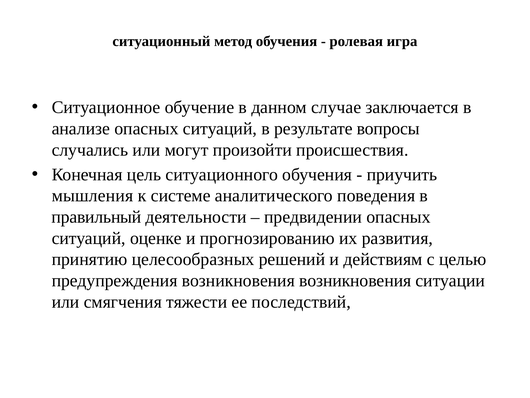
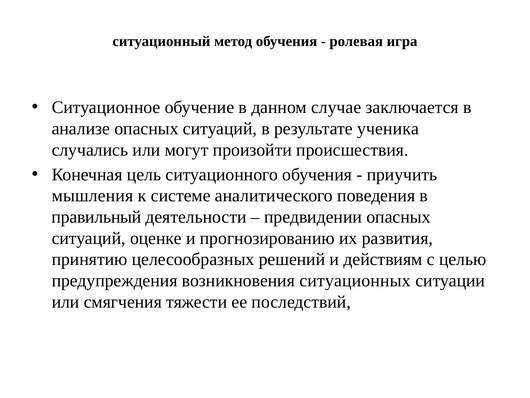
вопросы: вопросы -> ученика (388, 128)
возникновения возникновения: возникновения -> ситуационных (355, 280)
